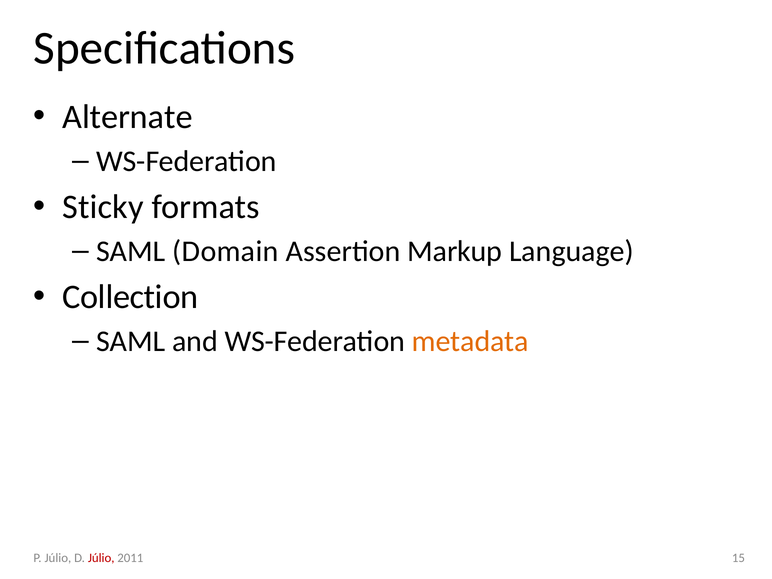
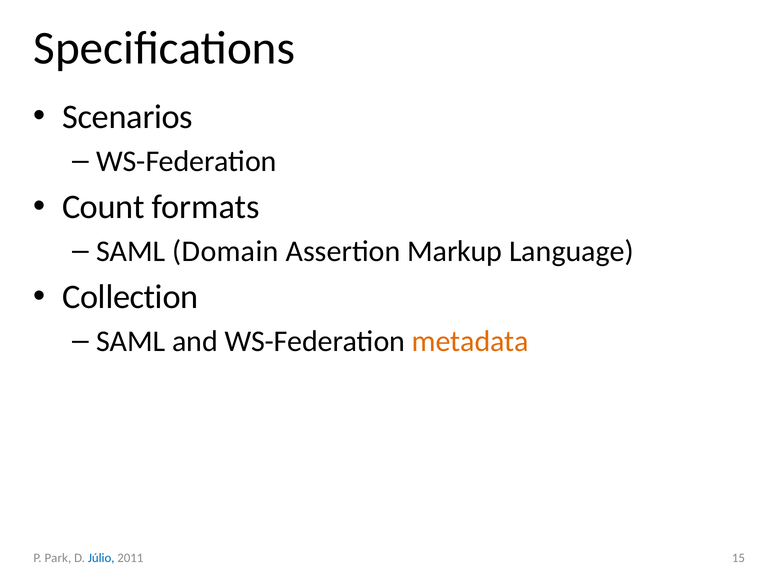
Alternate: Alternate -> Scenarios (128, 117)
Sticky: Sticky -> Count (103, 207)
P Júlio: Júlio -> Park (58, 558)
Júlio colour: red -> blue (101, 558)
